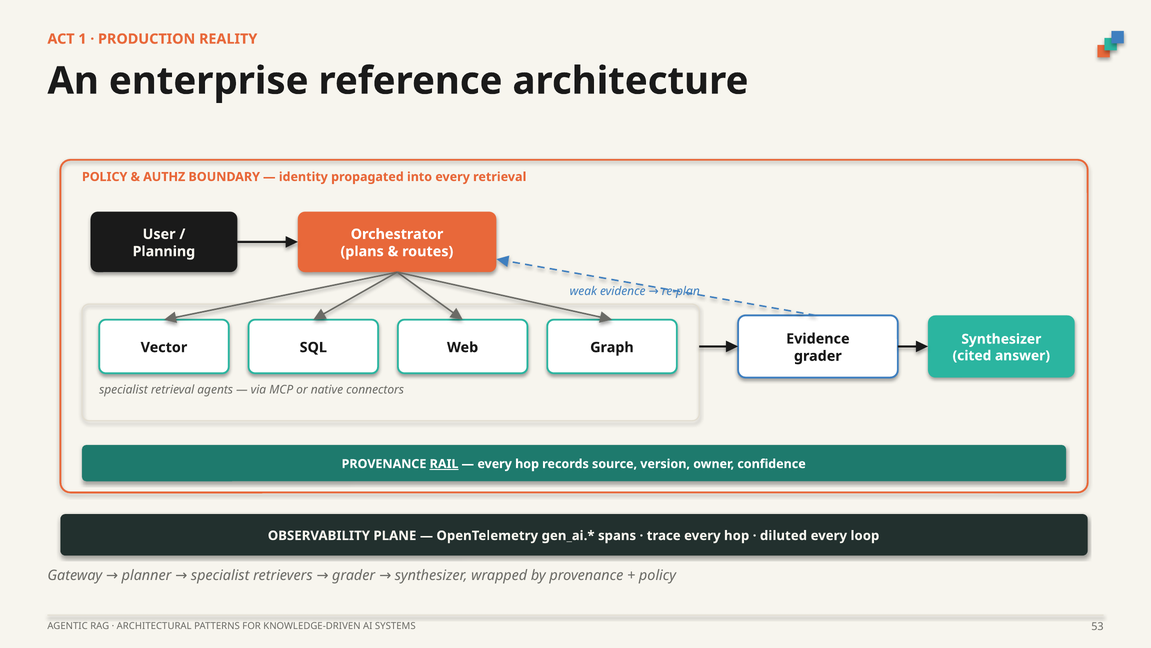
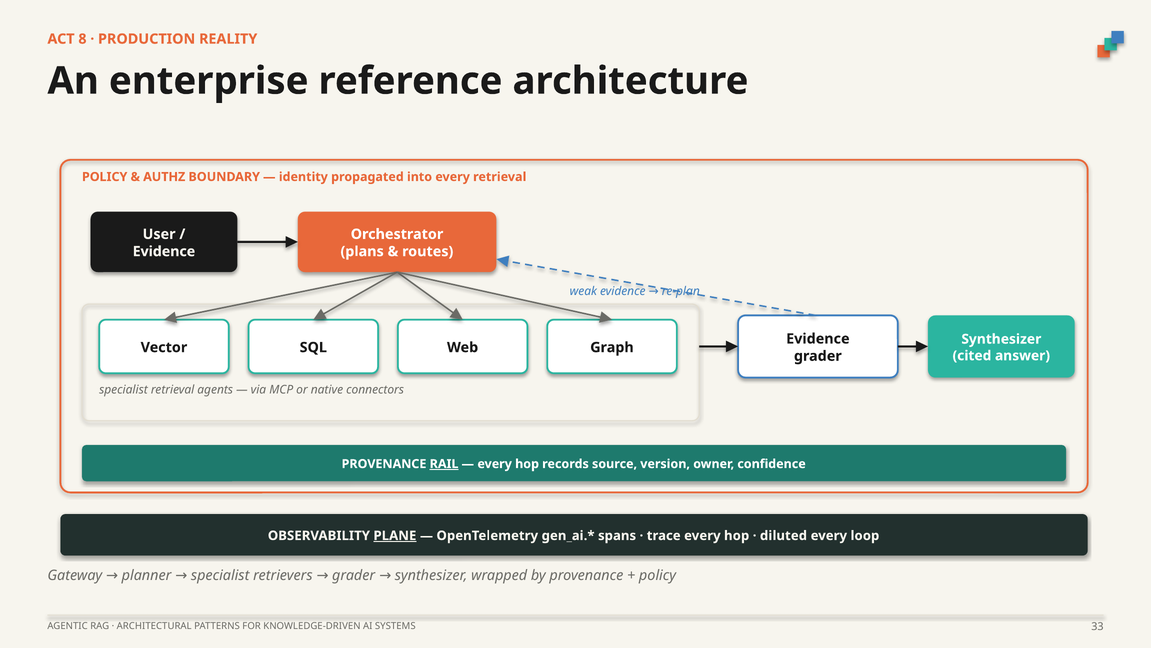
1: 1 -> 8 (82, 39)
Planning: Planning -> Evidence (164, 251)
PLANE underline: none -> present (395, 535)
53: 53 -> 33 (1097, 626)
